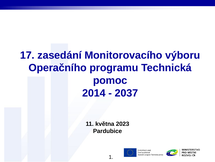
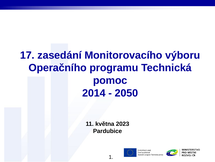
2037: 2037 -> 2050 (126, 93)
